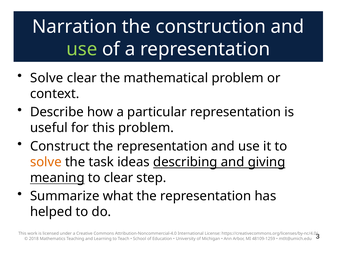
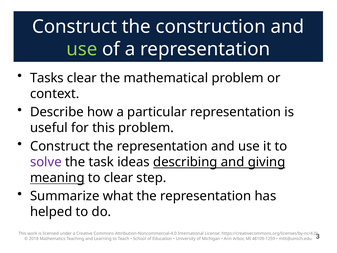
Narration: Narration -> Construct (75, 27)
Solve: Solve -> Tasks (47, 78)
solve colour: orange -> purple (46, 162)
